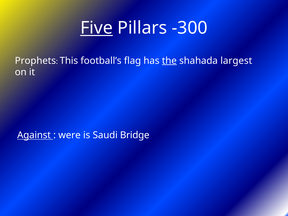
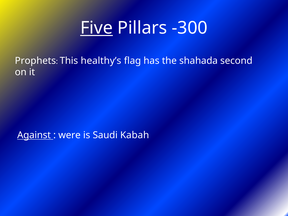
football’s: football’s -> healthy’s (101, 61)
the underline: present -> none (169, 61)
largest: largest -> second (236, 61)
Bridge: Bridge -> Kabah (135, 135)
